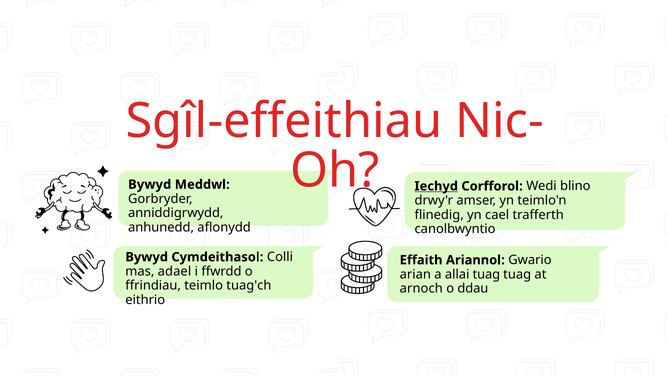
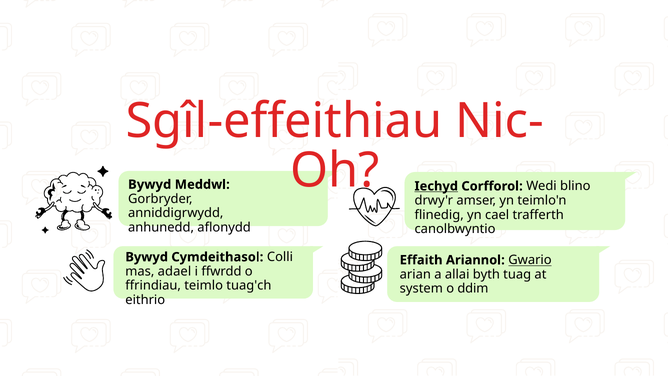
Gwario underline: none -> present (530, 260)
allai tuag: tuag -> byth (486, 274)
arnoch: arnoch -> system (421, 288)
ddau: ddau -> ddim (473, 288)
